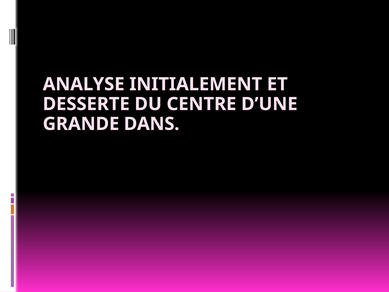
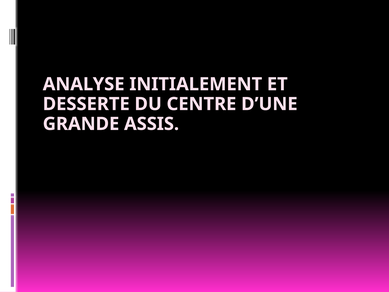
DANS: DANS -> ASSIS (152, 124)
